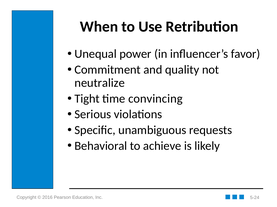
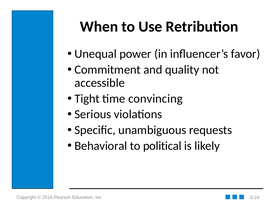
neutralize: neutralize -> accessible (100, 83)
achieve: achieve -> political (162, 146)
